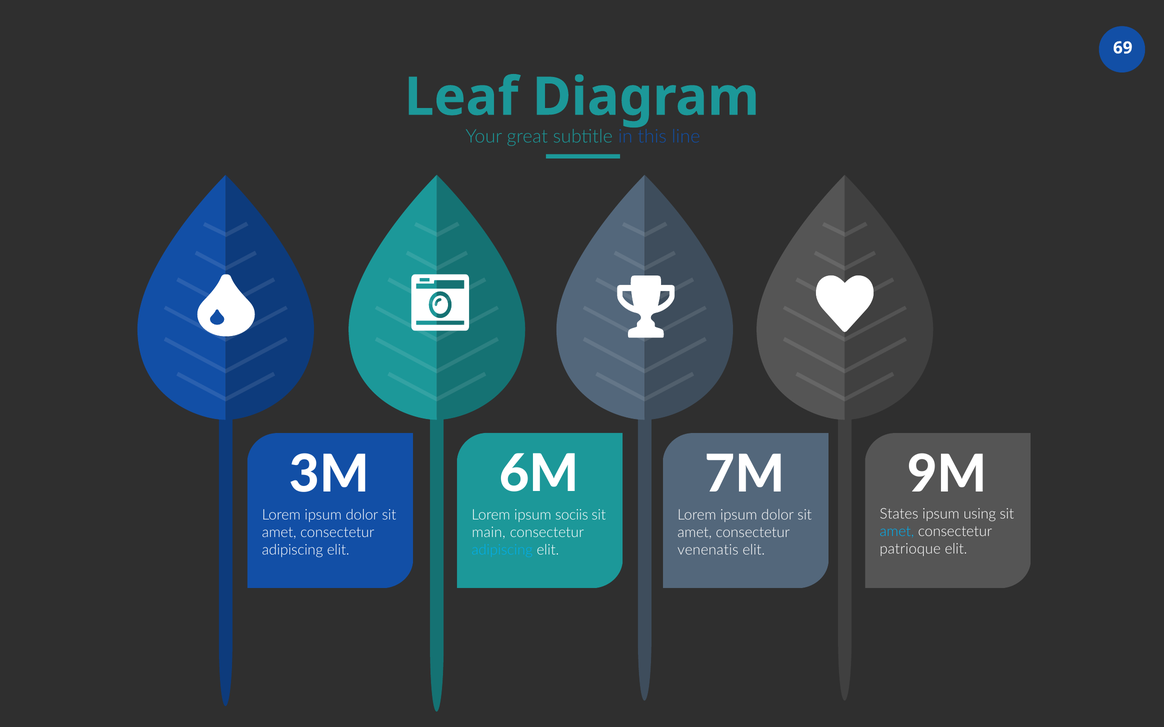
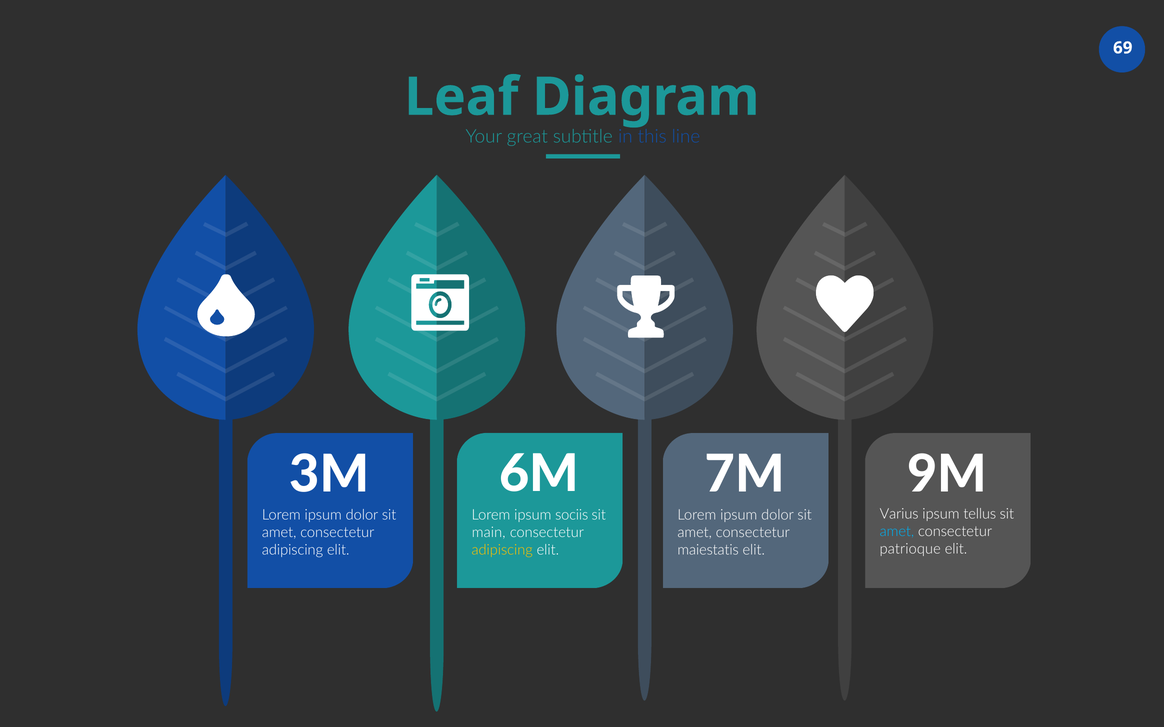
States: States -> Varius (899, 514)
using: using -> tellus (980, 514)
adipiscing colour: light blue -> yellow (502, 550)
venenatis: venenatis -> maiestatis (708, 550)
